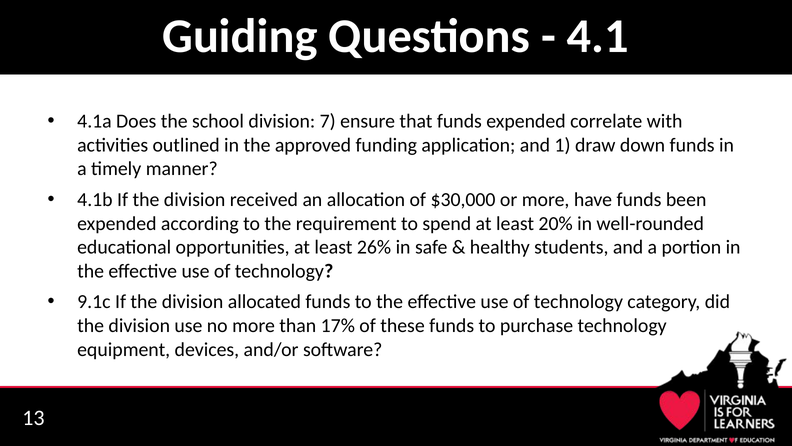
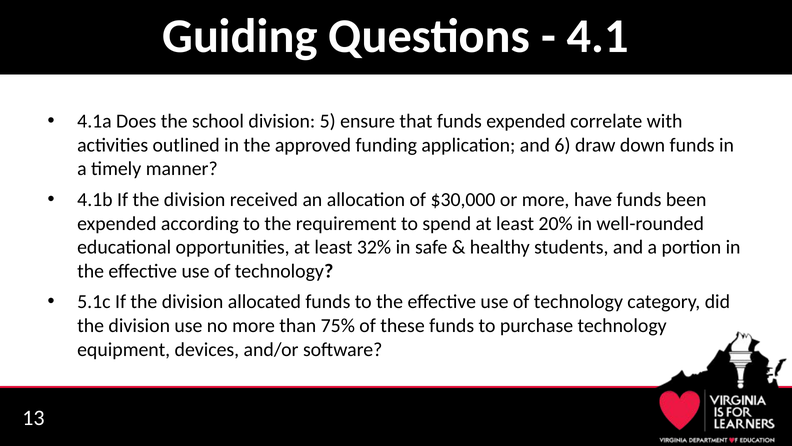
7: 7 -> 5 (328, 121)
1: 1 -> 6 (563, 145)
26%: 26% -> 32% (374, 247)
9.1c: 9.1c -> 5.1c (94, 302)
17%: 17% -> 75% (338, 325)
